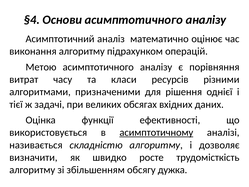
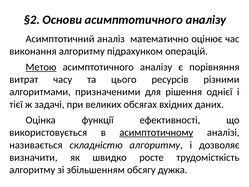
§4: §4 -> §2 (32, 20)
Метою underline: none -> present (41, 67)
класи: класи -> цього (124, 79)
